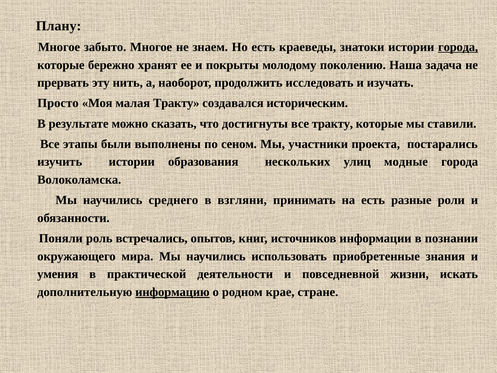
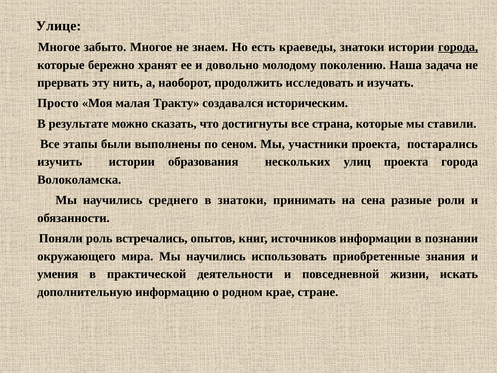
Плану: Плану -> Улице (59, 26)
покрыты: покрыты -> довольно (232, 65)
все тракту: тракту -> страна (332, 124)
улиц модные: модные -> проекта (406, 162)
в взгляни: взгляни -> знатоки (242, 200)
на есть: есть -> сена (373, 200)
информацию underline: present -> none (172, 292)
